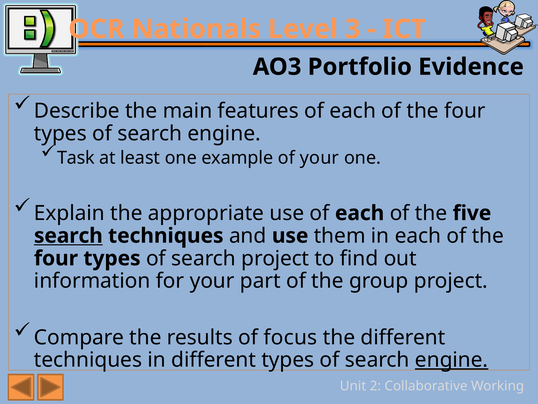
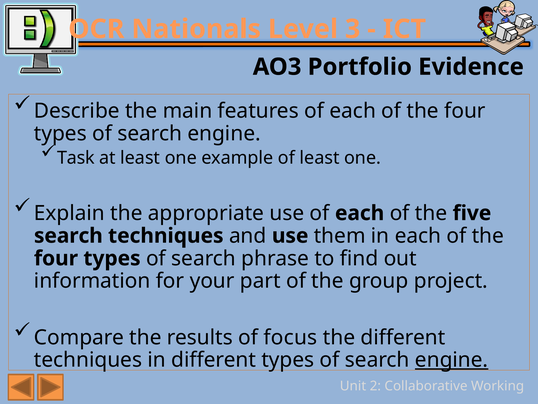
of your: your -> least (320, 158)
search underline: present -> none (68, 236)
search project: project -> phrase (275, 258)
